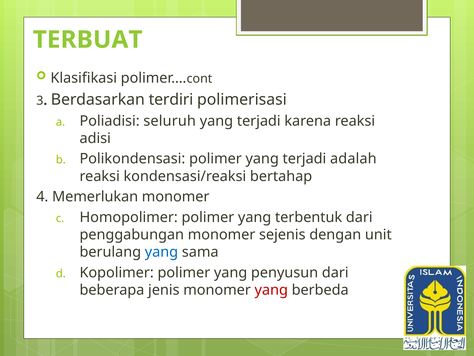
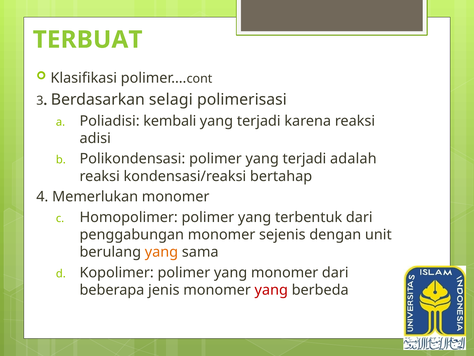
terdiri: terdiri -> selagi (171, 100)
seluruh: seluruh -> kembali (170, 121)
yang colour: blue -> orange (161, 252)
yang penyusun: penyusun -> monomer (285, 272)
